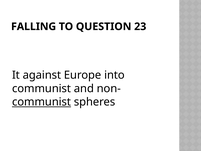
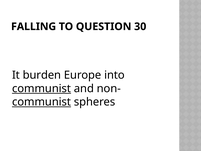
23: 23 -> 30 (140, 27)
against: against -> burden (42, 75)
communist underline: none -> present (42, 88)
